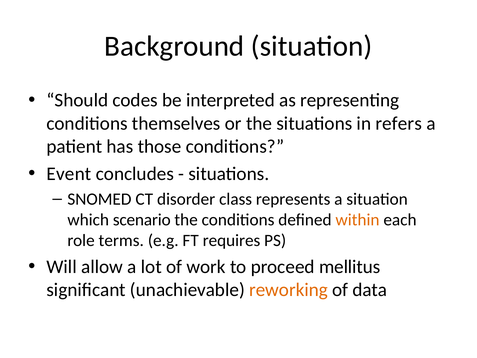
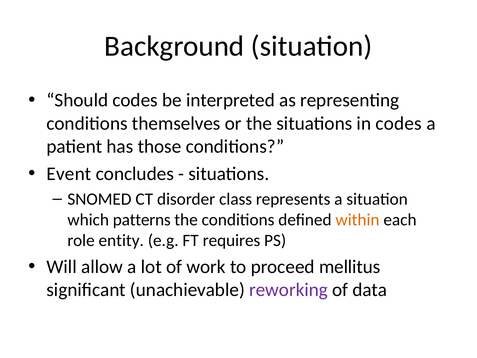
in refers: refers -> codes (399, 123)
scenario: scenario -> patterns (142, 220)
terms: terms -> entity (121, 240)
reworking colour: orange -> purple (288, 290)
